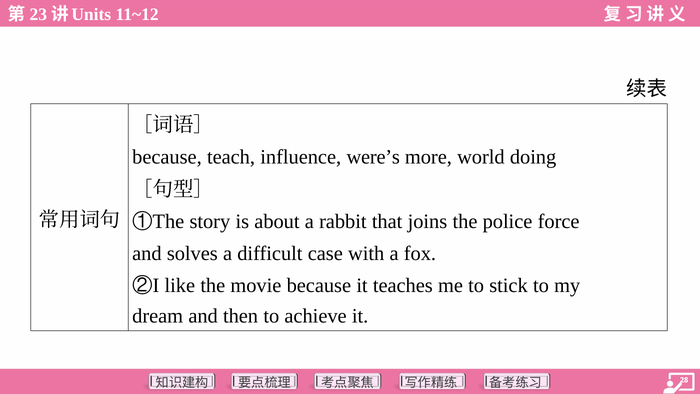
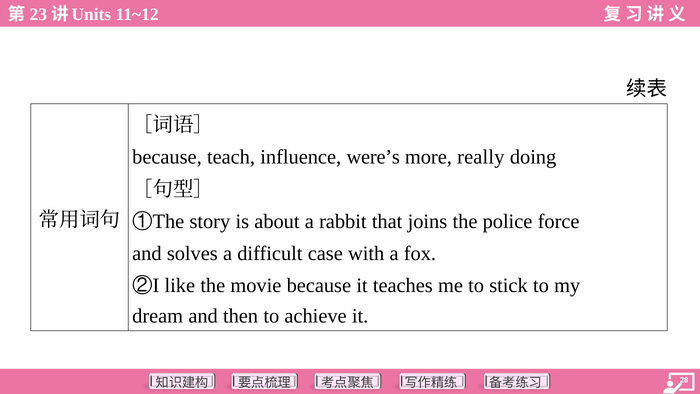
world: world -> really (481, 157)
